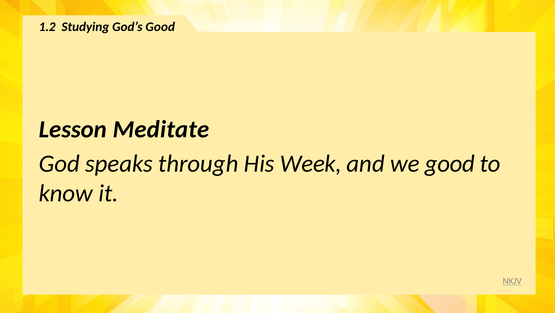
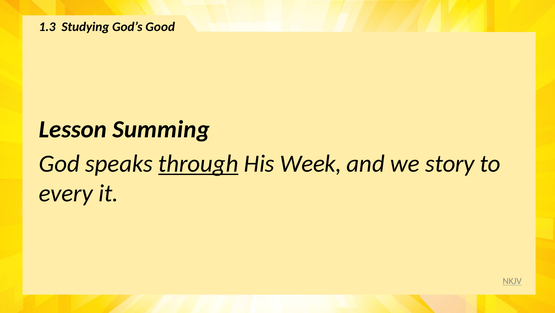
1.2: 1.2 -> 1.3 (47, 27)
Meditate: Meditate -> Summing (161, 129)
through underline: none -> present (198, 164)
we good: good -> story (450, 164)
know: know -> every (66, 193)
